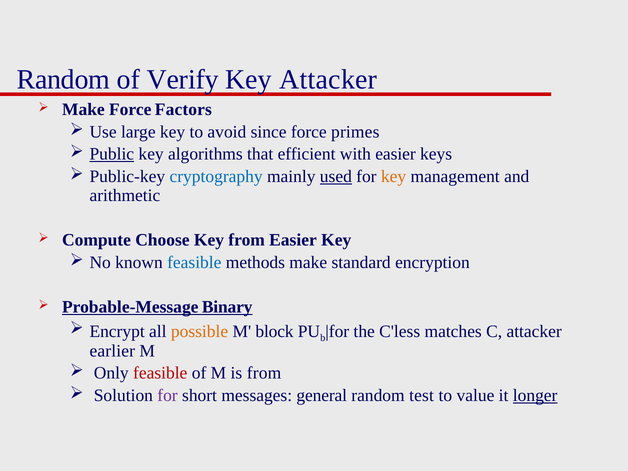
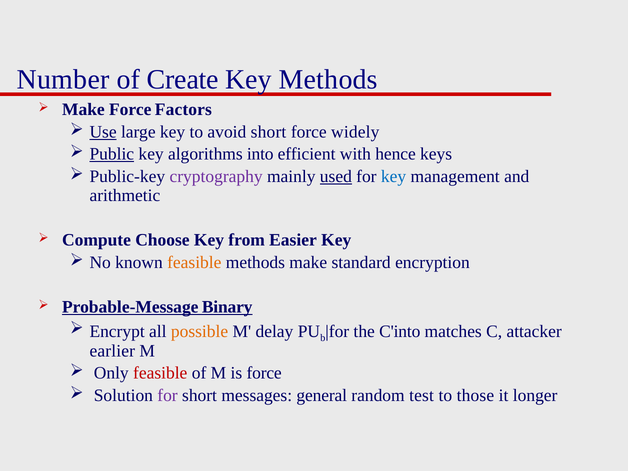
Random: Random -> Number (63, 79)
Verify: Verify -> Create (183, 79)
Key Attacker: Attacker -> Methods (328, 79)
Use underline: none -> present (103, 132)
avoid since: since -> short (269, 132)
primes: primes -> widely (355, 132)
that: that -> into (260, 154)
with easier: easier -> hence (396, 154)
cryptography colour: blue -> purple (216, 177)
key colour: orange -> blue (394, 177)
feasible colour: blue -> orange (194, 262)
block: block -> delay (274, 331)
C'less: C'less -> C'into (400, 331)
is from: from -> force (264, 373)
value: value -> those (475, 395)
longer underline: present -> none (535, 395)
